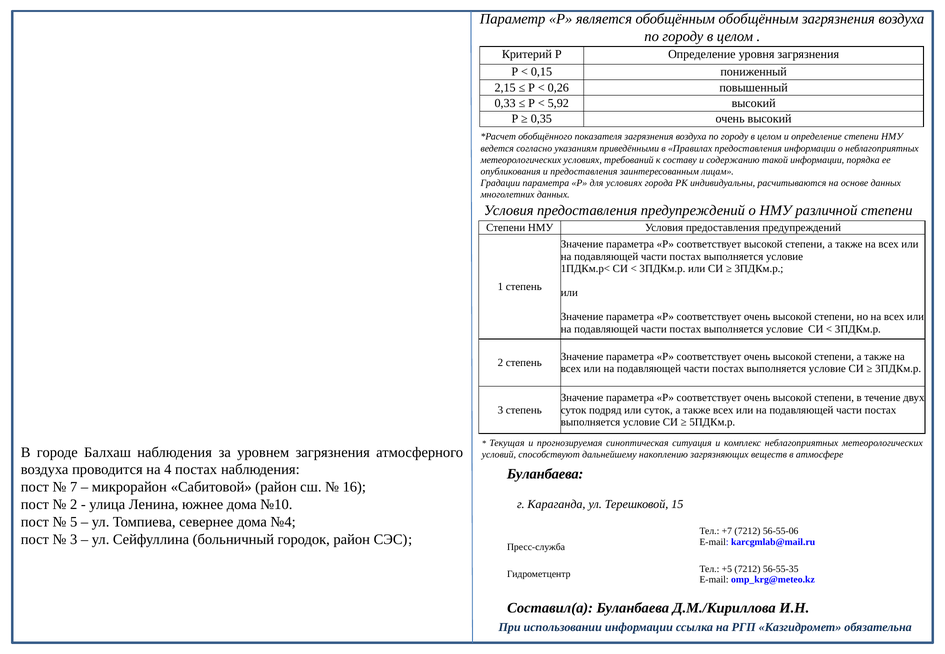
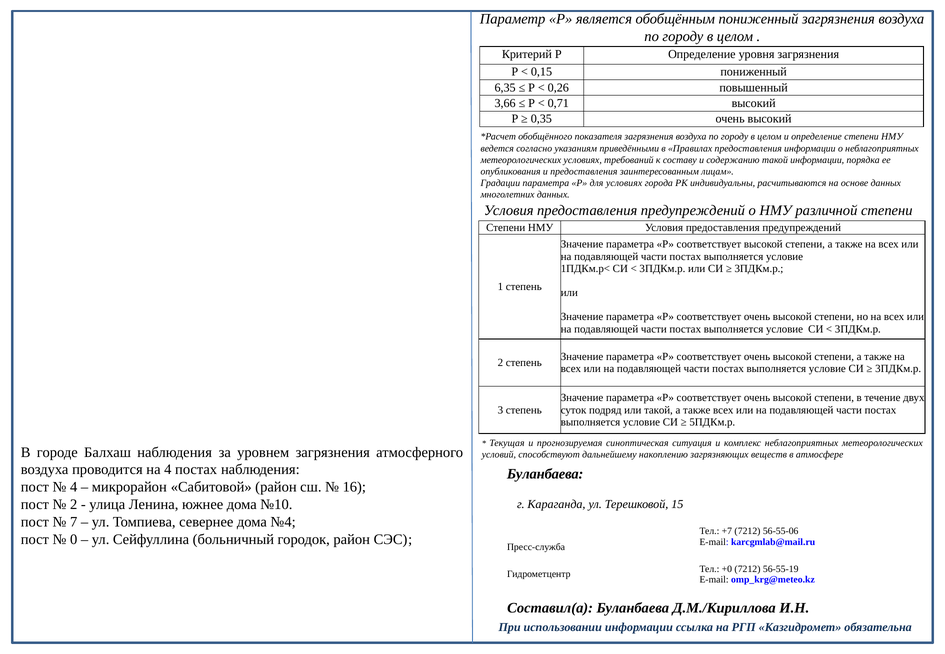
обобщённым обобщённым: обобщённым -> пониженный (759, 19)
2,15: 2,15 -> 6,35 (505, 88)
0,33: 0,33 -> 3,66 (505, 103)
5,92: 5,92 -> 0,71 (558, 103)
или суток: суток -> такой (658, 410)
7: 7 -> 4 (74, 487)
5: 5 -> 7 (74, 522)
3: 3 -> 0 (74, 540)
+5: +5 -> +0 (727, 569)
56-55-35: 56-55-35 -> 56-55-19 (781, 569)
